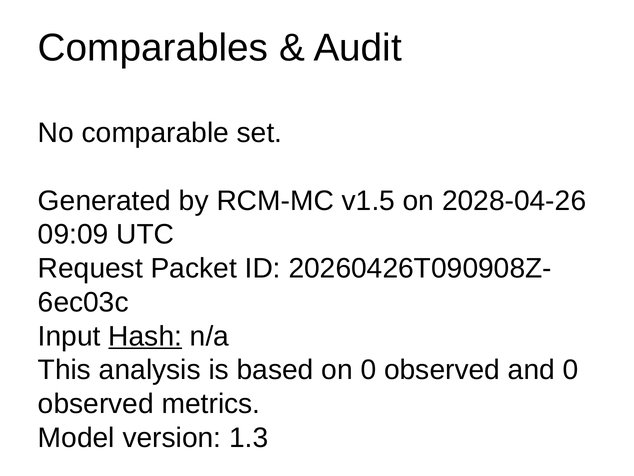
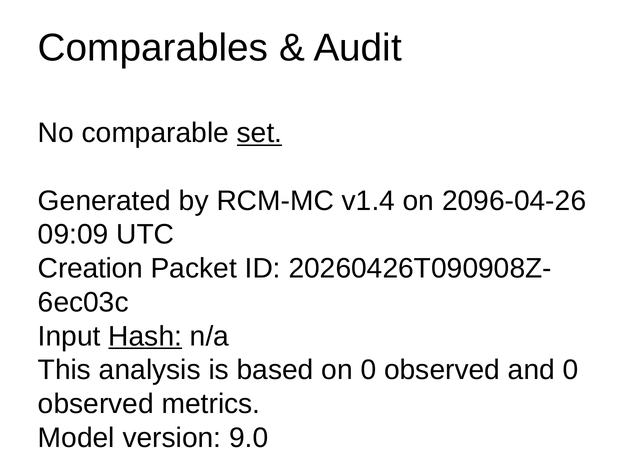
set underline: none -> present (260, 133)
v1.5: v1.5 -> v1.4 (368, 201)
2028-04-26: 2028-04-26 -> 2096-04-26 (514, 201)
Request: Request -> Creation (90, 268)
1.3: 1.3 -> 9.0 (249, 437)
